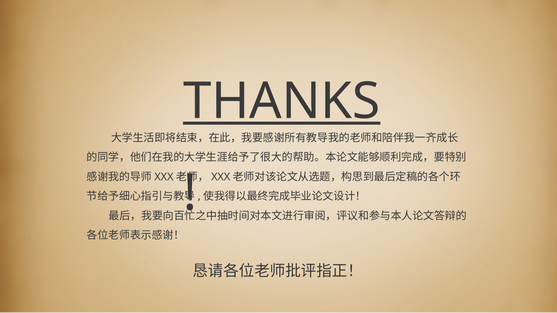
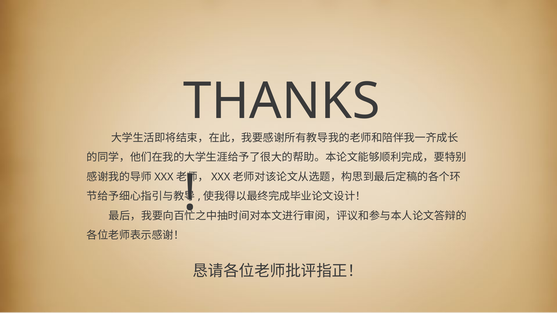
THANKS underline: present -> none (282, 101)
